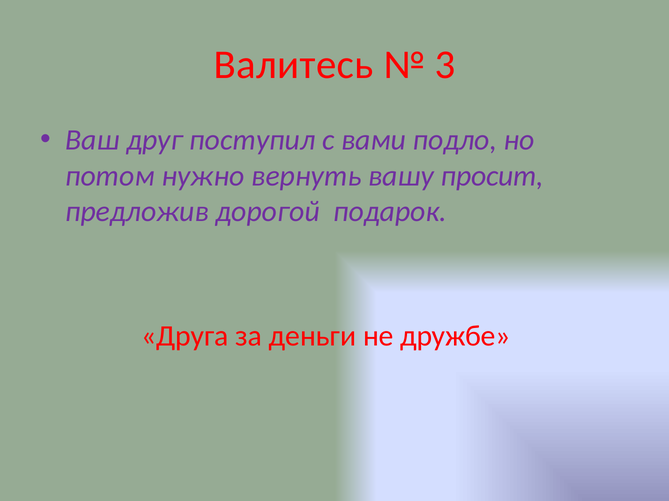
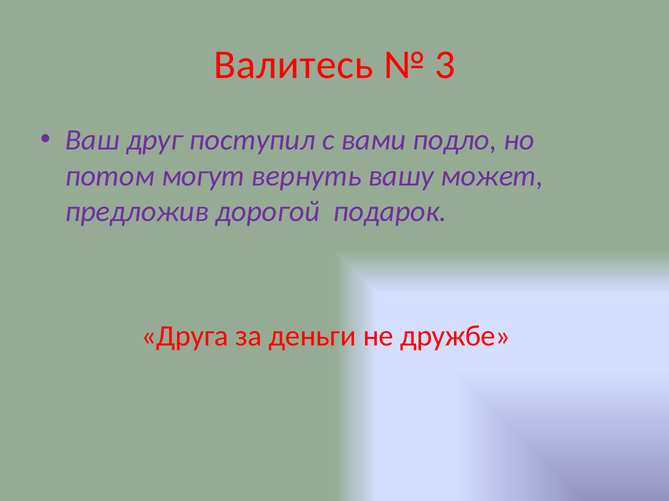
нужно: нужно -> могут (203, 176)
просит: просит -> может (492, 176)
